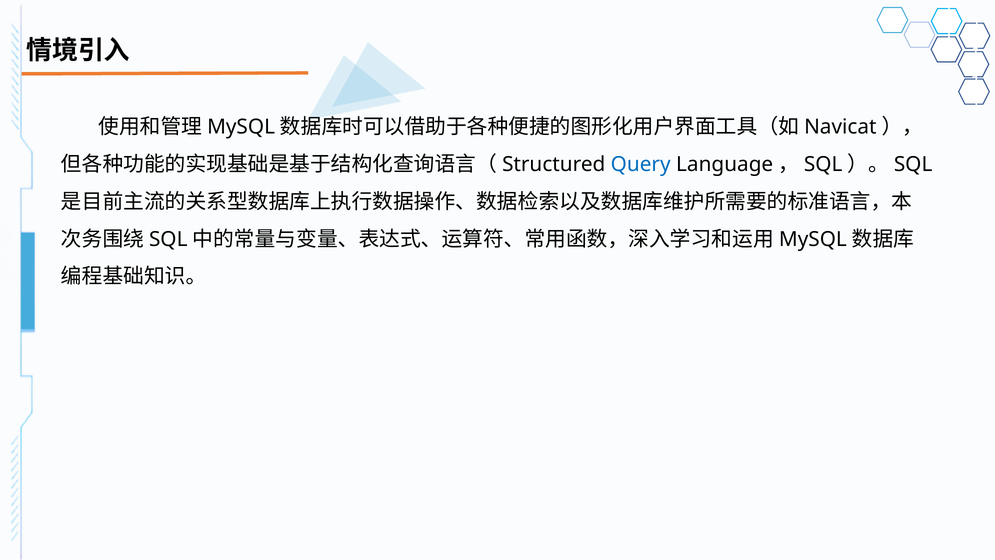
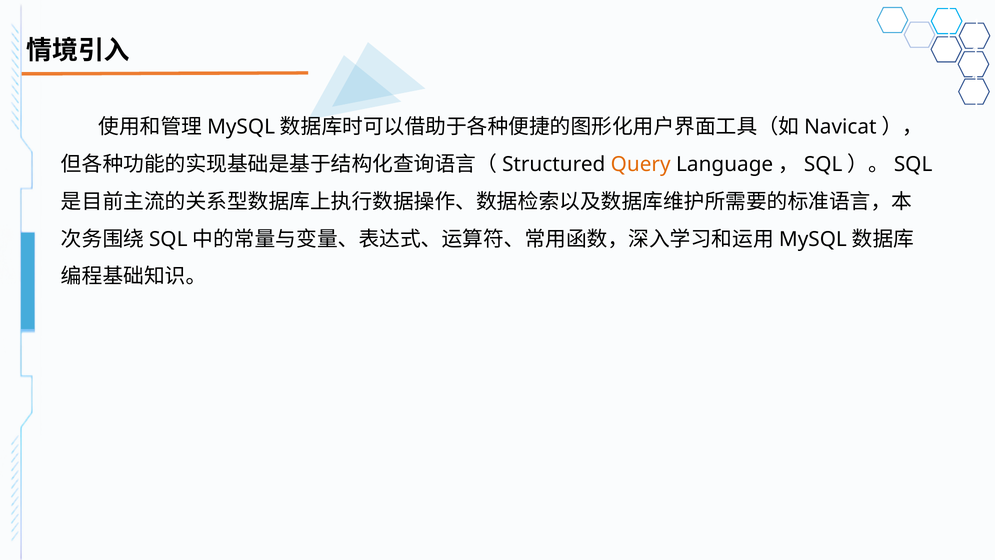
Query colour: blue -> orange (641, 164)
